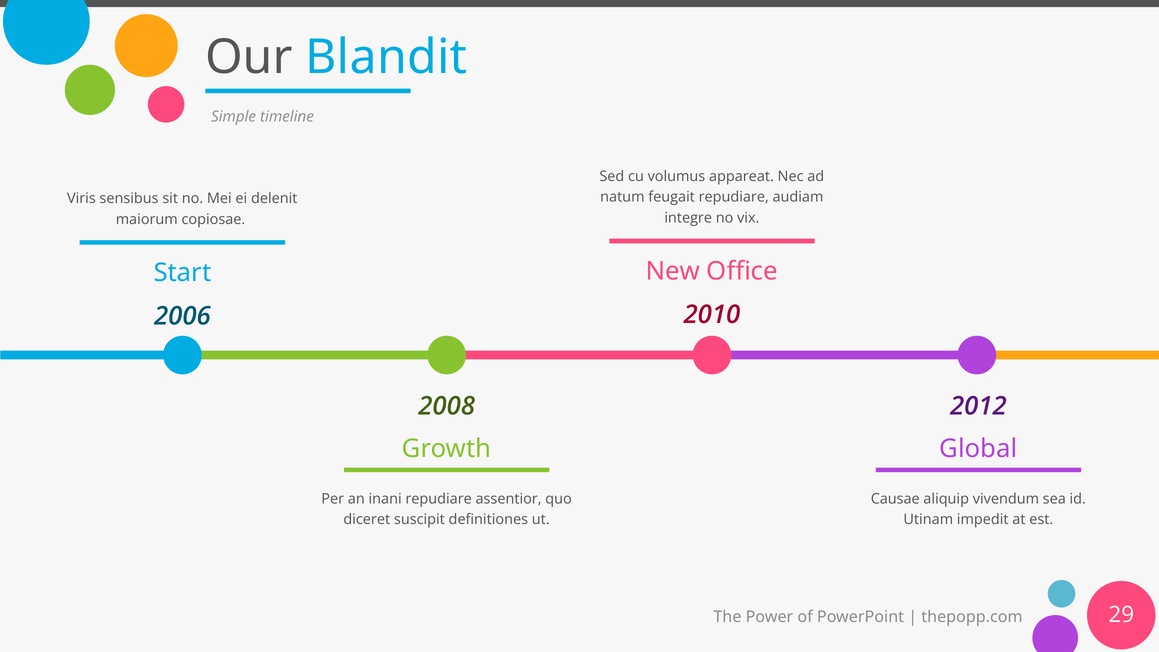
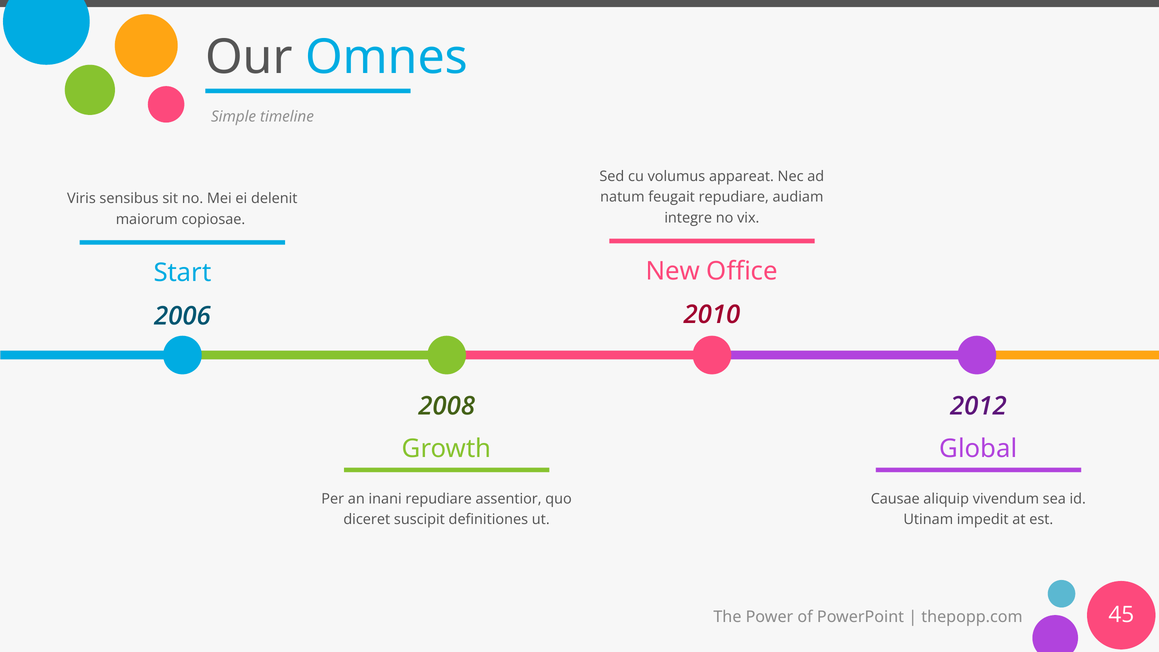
Blandit: Blandit -> Omnes (386, 57)
29: 29 -> 45 (1121, 615)
